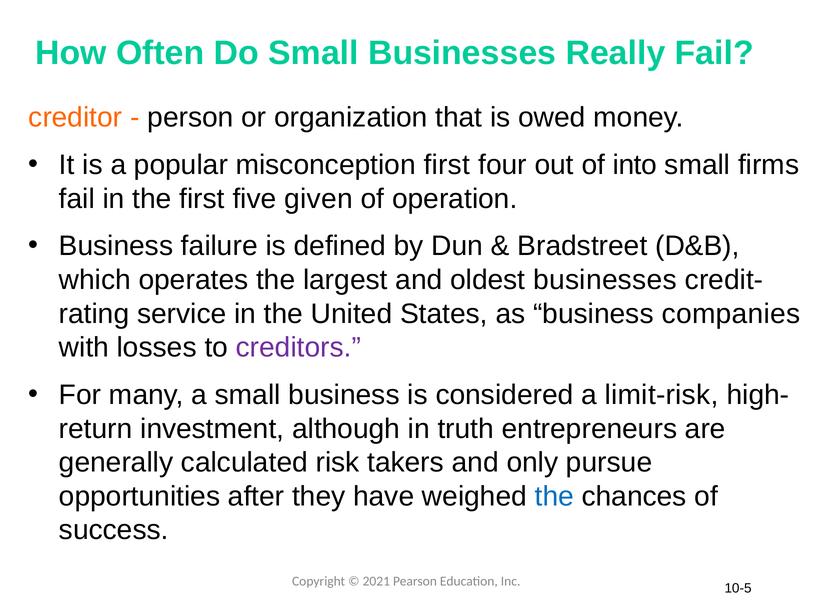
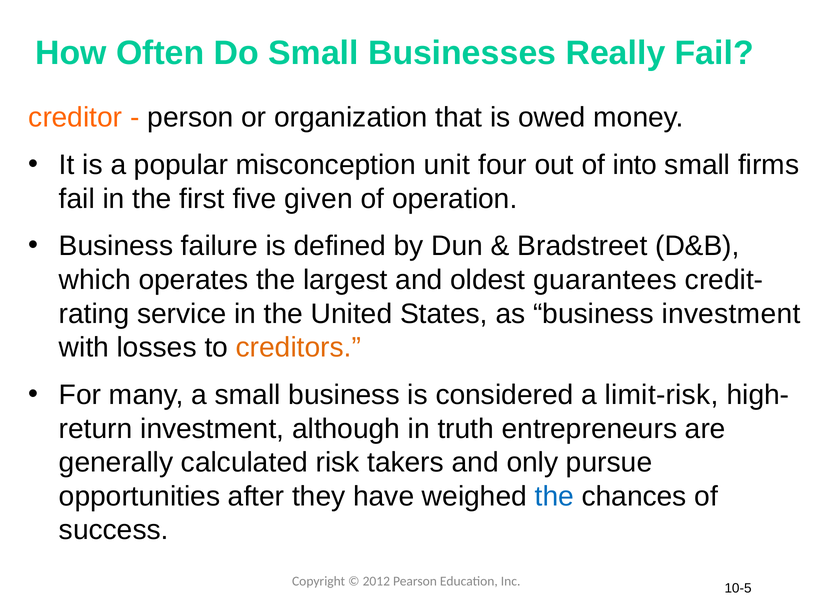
misconception first: first -> unit (447, 165)
oldest businesses: businesses -> guarantees (605, 280)
business companies: companies -> investment (731, 314)
creditors colour: purple -> orange (298, 348)
2021: 2021 -> 2012 (376, 582)
